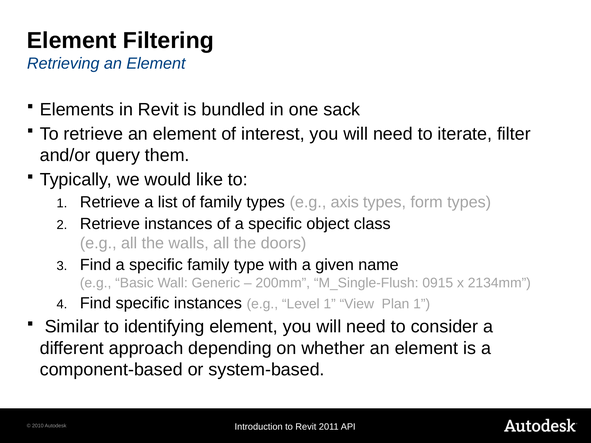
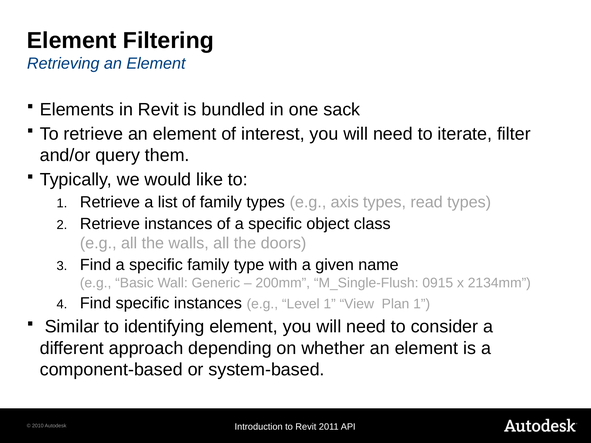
form: form -> read (427, 202)
